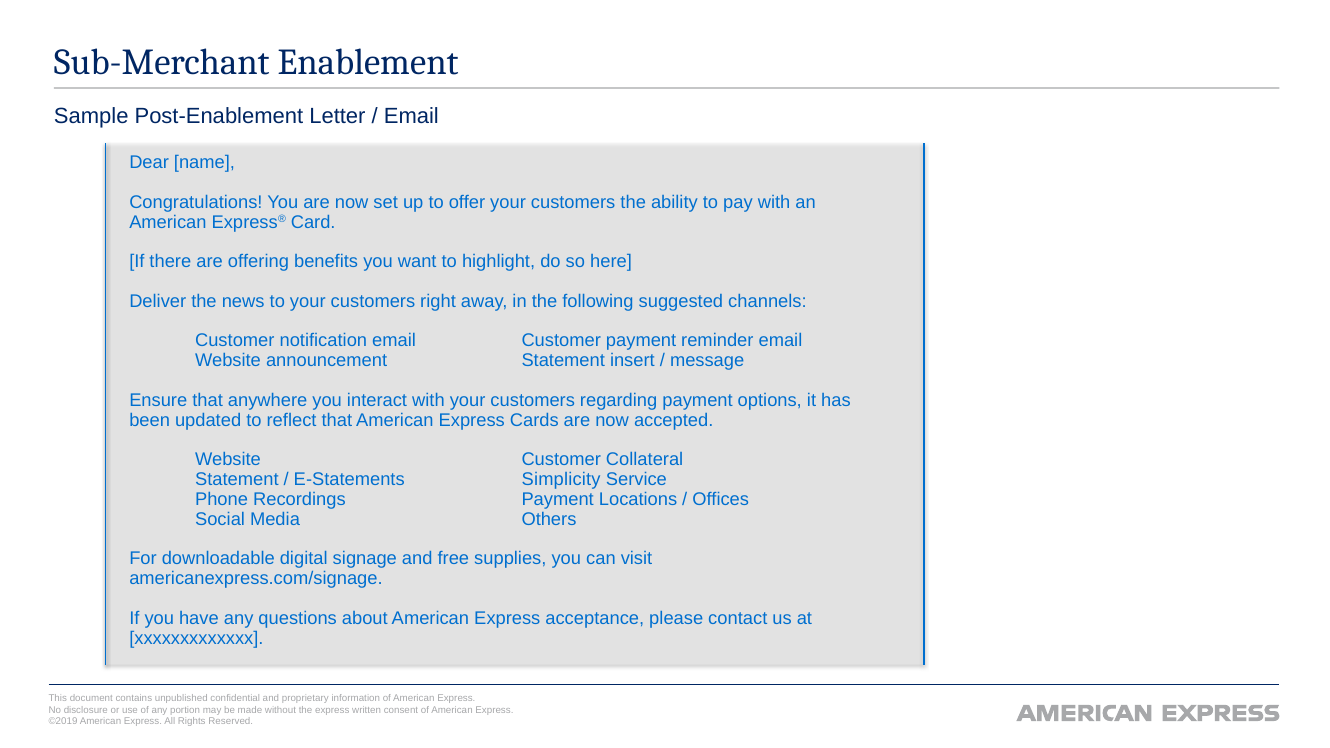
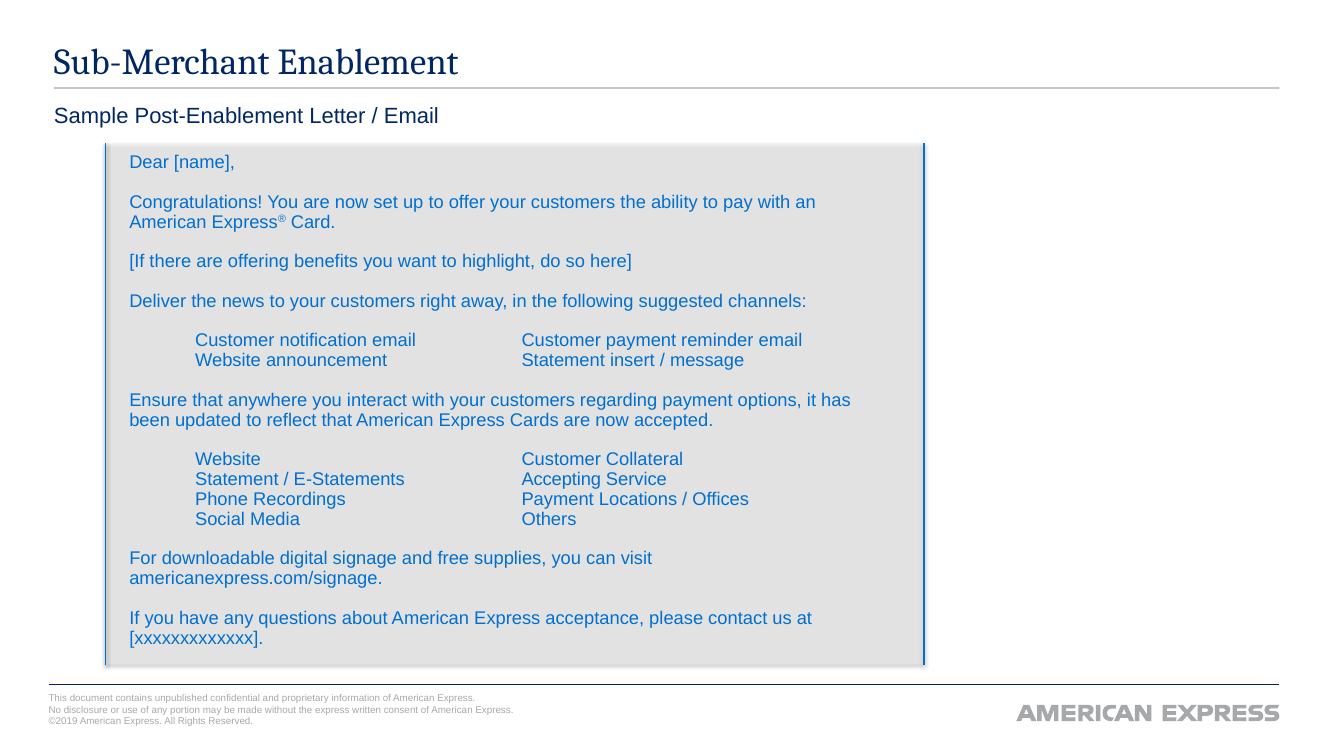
Simplicity: Simplicity -> Accepting (561, 480)
